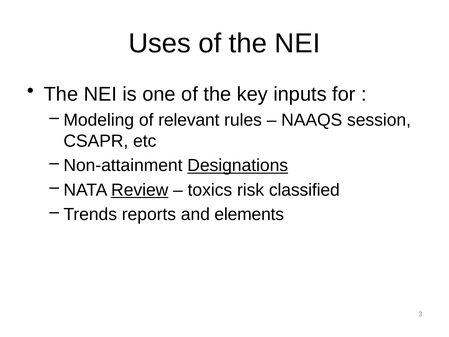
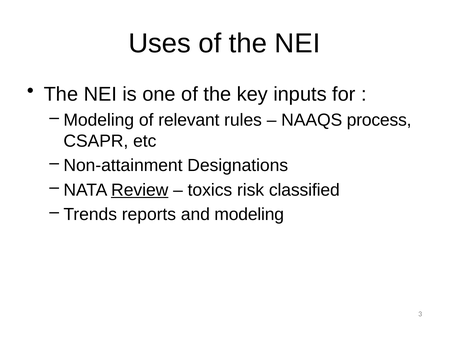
session: session -> process (379, 120)
Designations underline: present -> none (238, 165)
and elements: elements -> modeling (249, 214)
